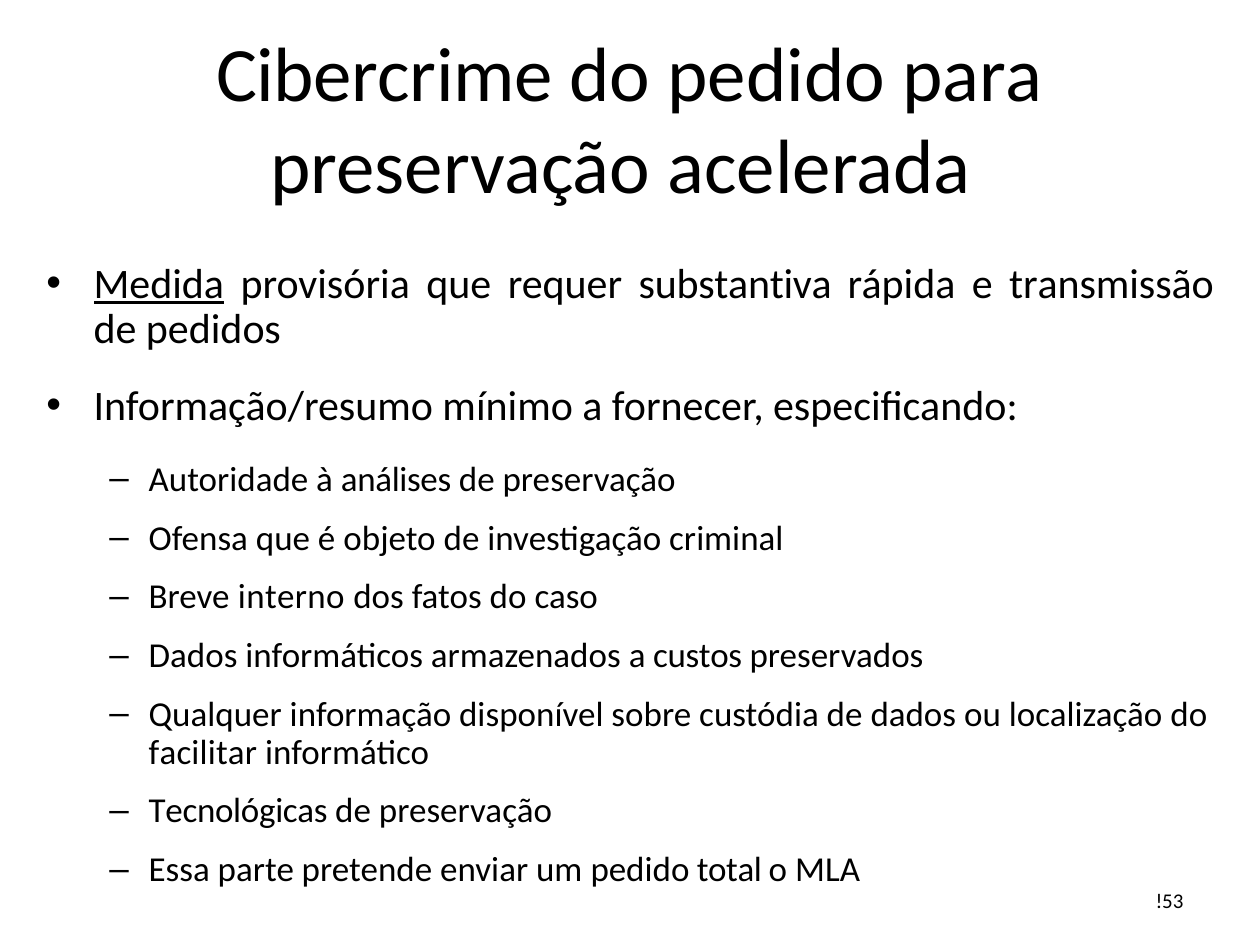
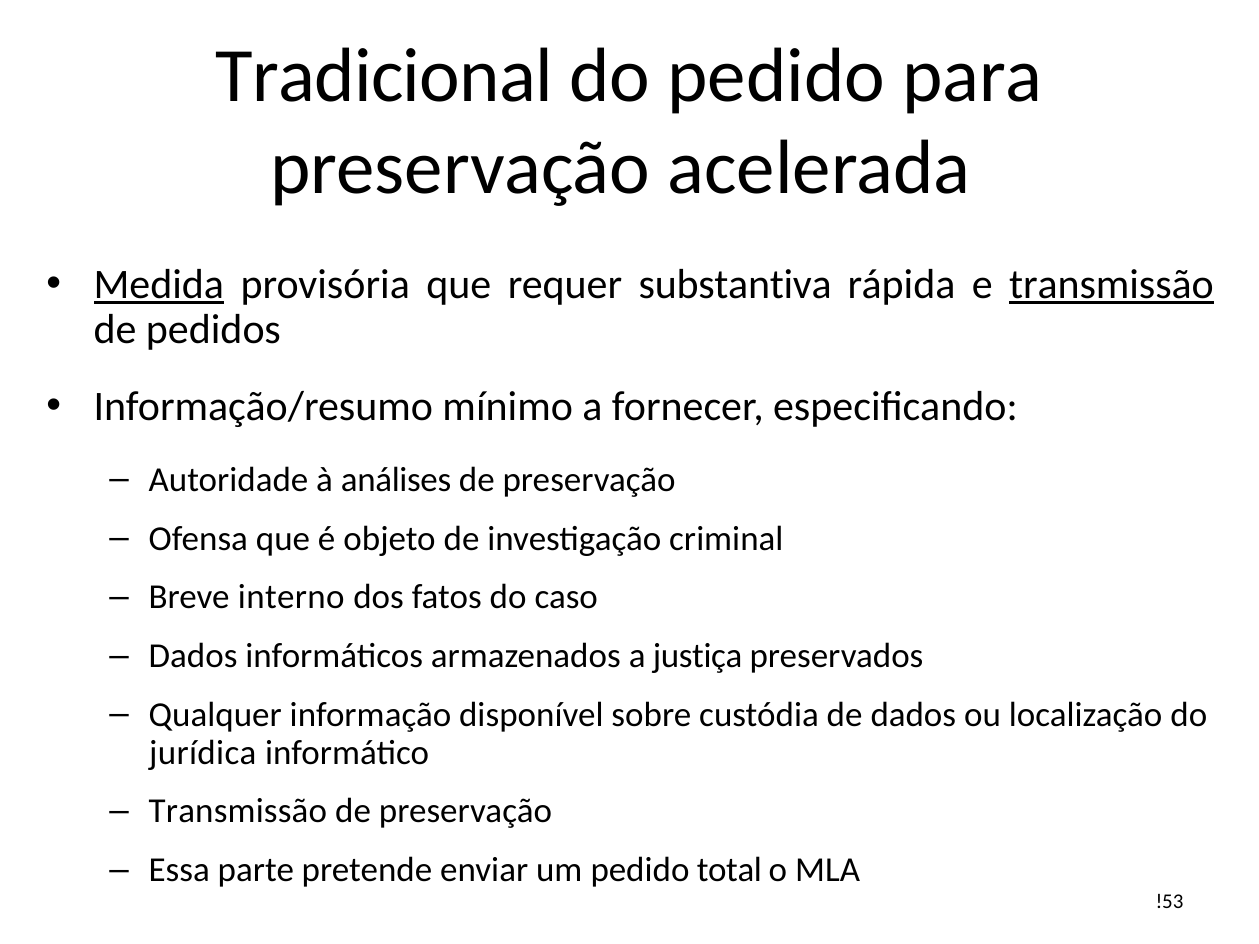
Cibercrime: Cibercrime -> Tradicional (384, 76)
transmissão underline: none -> present (1111, 285)
custos: custos -> justiça (698, 656)
facilitar: facilitar -> jurídica (203, 753)
Tecnológicas: Tecnológicas -> Transmissão (238, 812)
